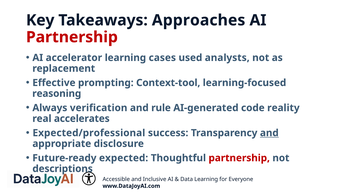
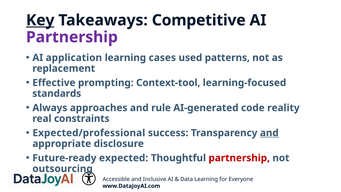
Key underline: none -> present (40, 20)
Approaches: Approaches -> Competitive (199, 20)
Partnership colour: red -> purple (72, 37)
accelerator: accelerator -> application (74, 58)
analysts: analysts -> patterns (227, 58)
reasoning: reasoning -> standards (57, 93)
verification: verification -> approaches (99, 108)
accelerates: accelerates -> constraints (82, 118)
descriptions: descriptions -> outsourcing (63, 169)
